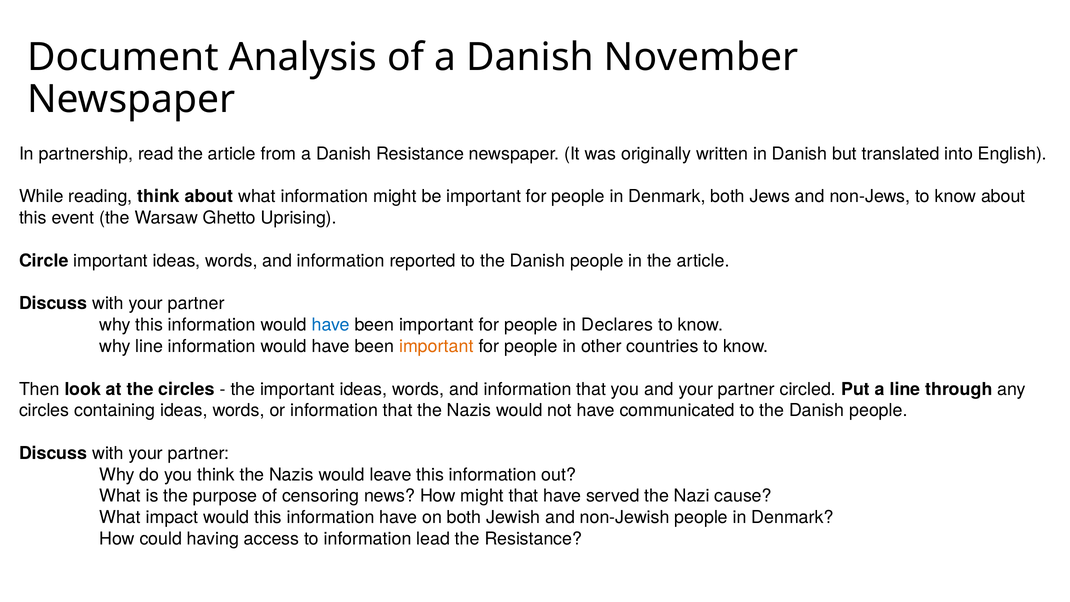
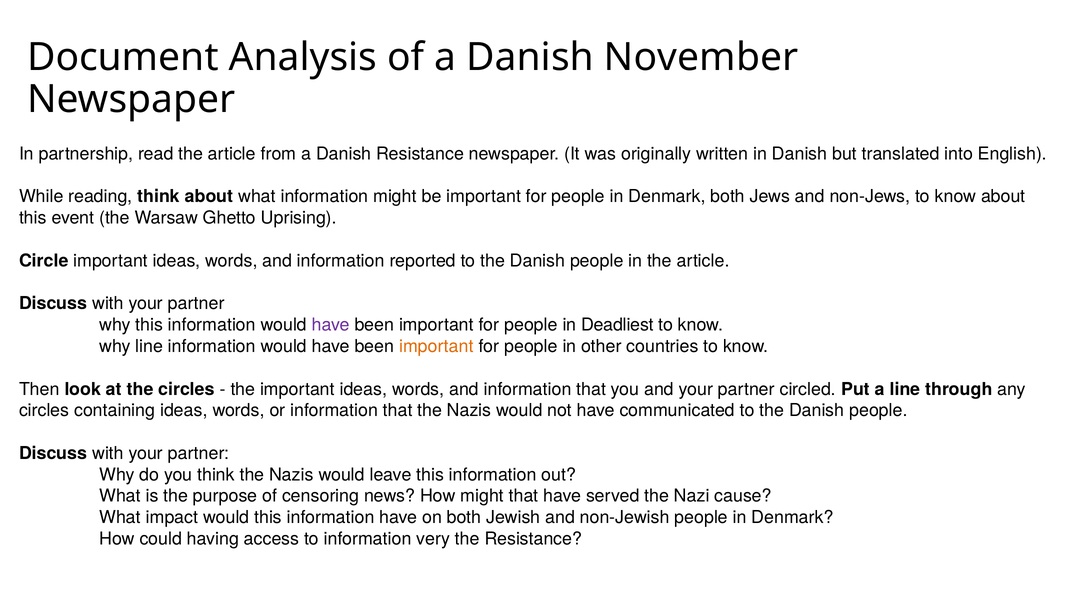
have colour: blue -> purple (331, 325)
Declares: Declares -> Deadliest (617, 325)
lead: lead -> very (433, 539)
